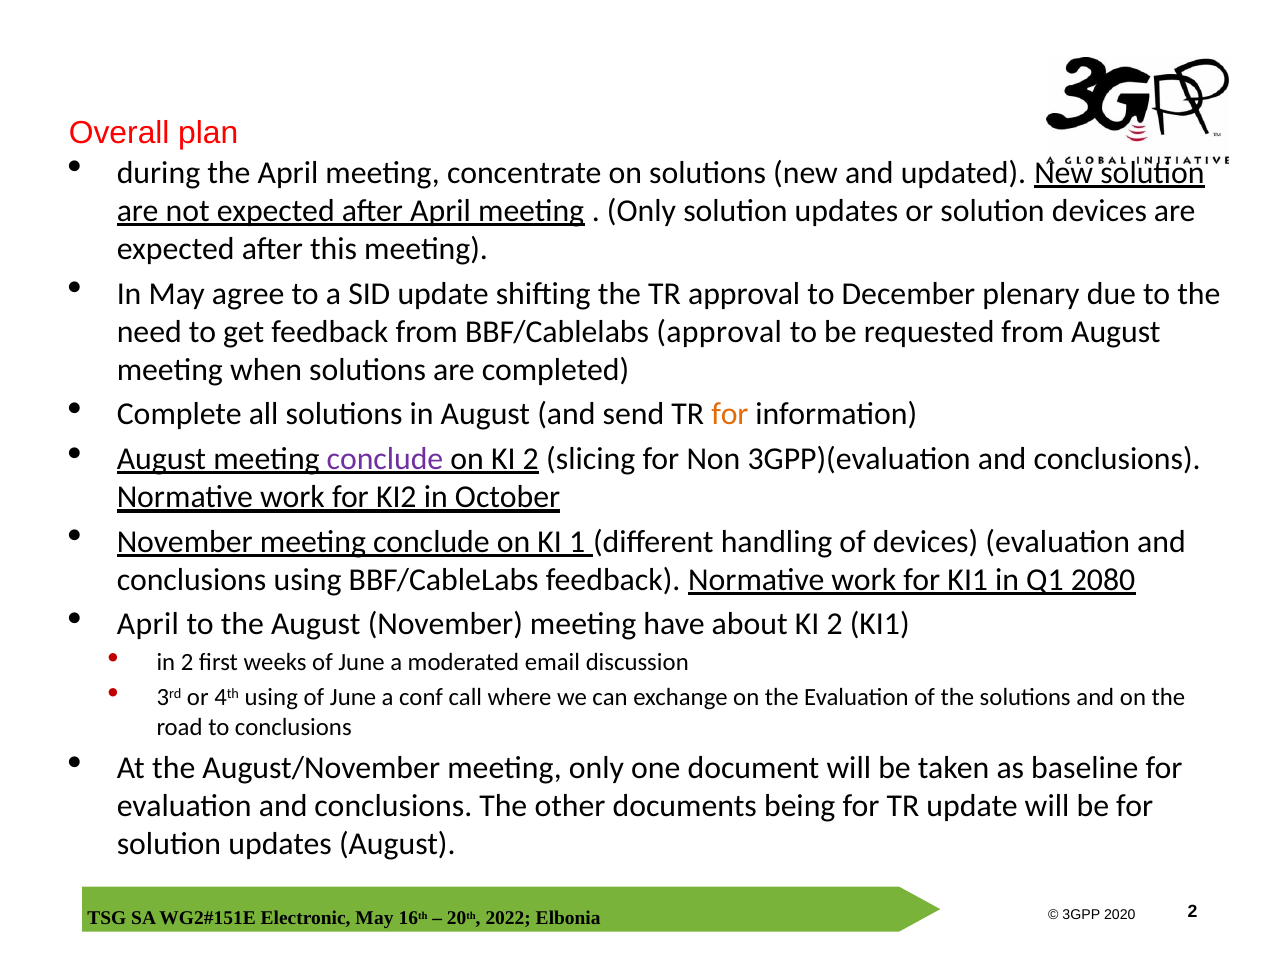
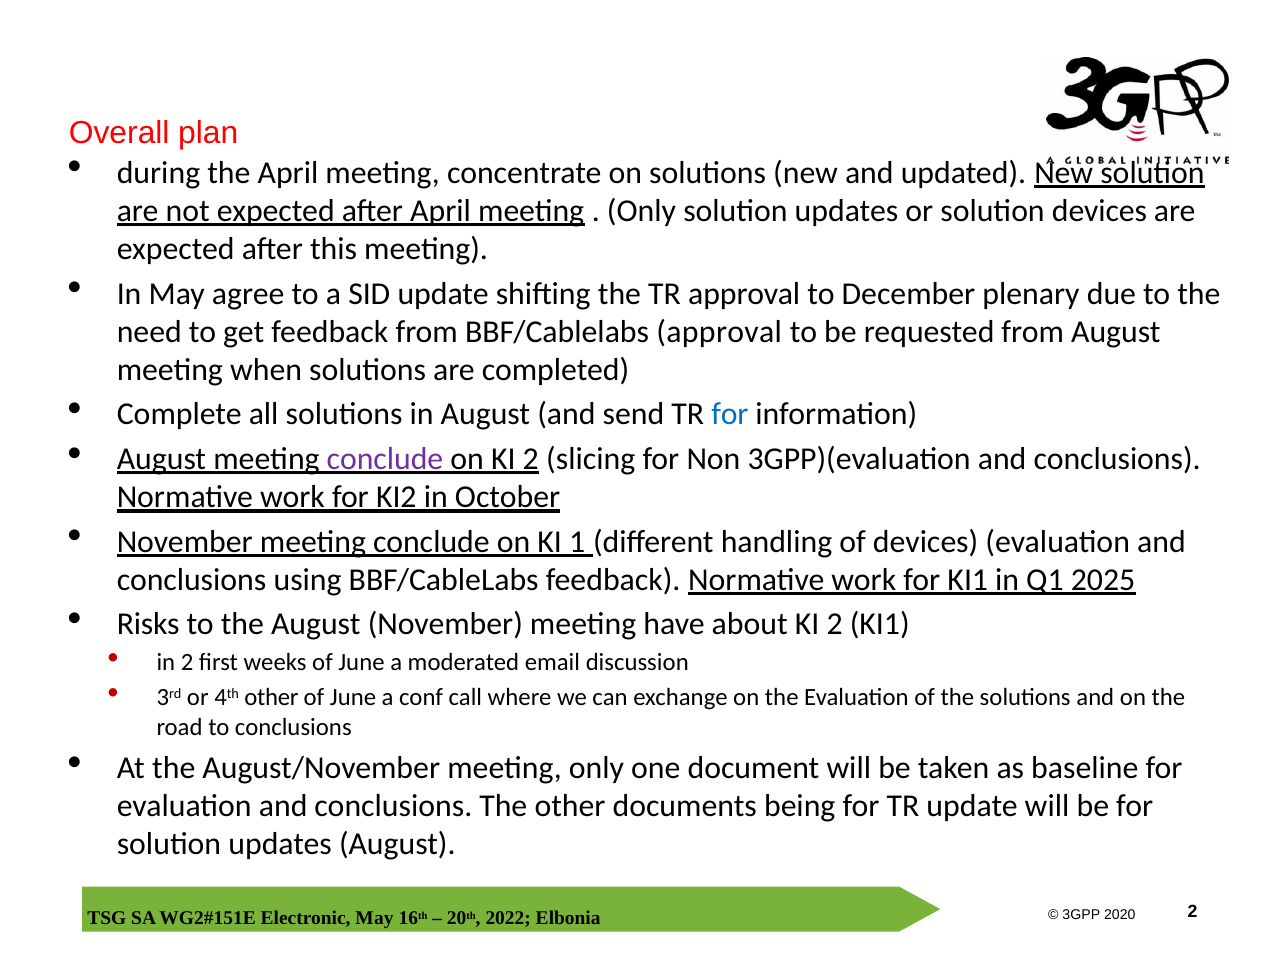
for colour: orange -> blue (730, 414)
2080: 2080 -> 2025 (1103, 580)
April: April -> Risks (148, 624)
4th using: using -> other (271, 697)
